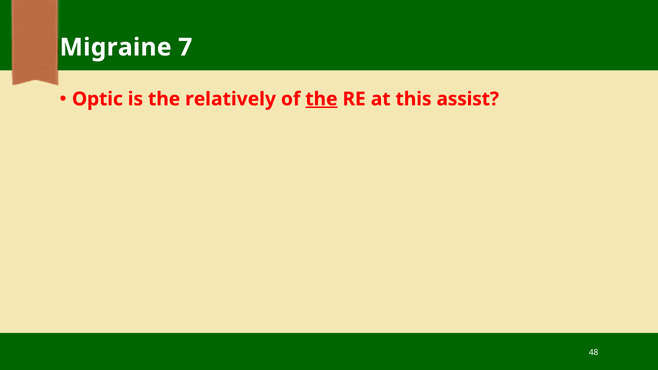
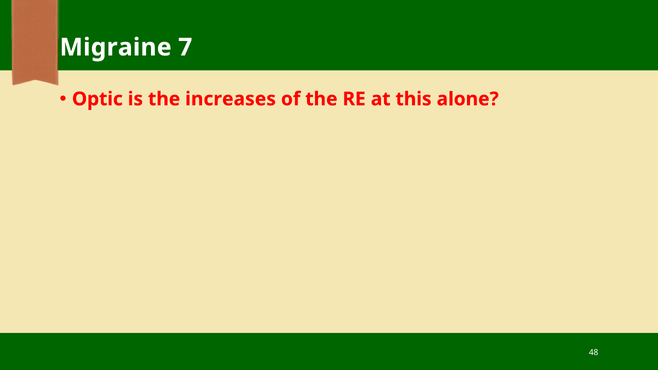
relatively: relatively -> increases (231, 99)
the underline: present -> none (321, 99)
assist: assist -> alone (468, 99)
